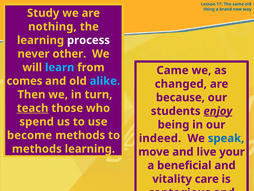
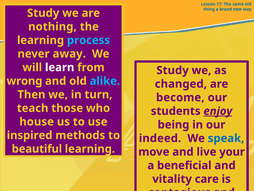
process colour: white -> light blue (88, 40)
other: other -> away (69, 54)
learn colour: light blue -> white (60, 67)
Came: Came -> Study (173, 70)
comes: comes -> wrong (24, 81)
because: because -> become (180, 97)
teach underline: present -> none (33, 108)
spend: spend -> house (37, 121)
become: become -> inspired (30, 135)
methods: methods -> beautiful (37, 149)
